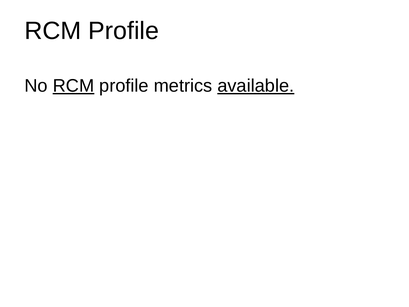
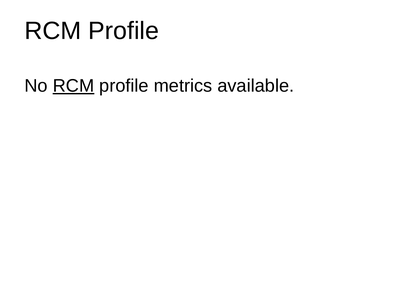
available underline: present -> none (256, 86)
